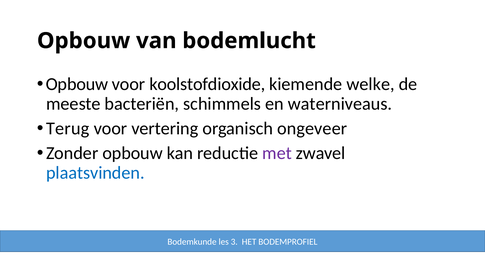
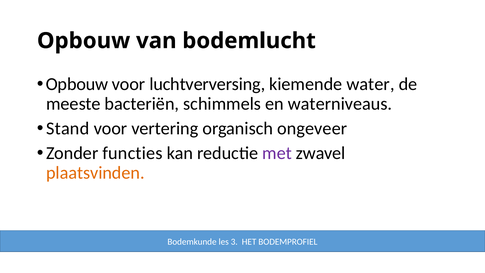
koolstofdioxide: koolstofdioxide -> luchtverversing (207, 84)
welke: welke -> water (371, 84)
Terug: Terug -> Stand (68, 128)
Zonder opbouw: opbouw -> functies (132, 153)
plaatsvinden colour: blue -> orange (95, 173)
